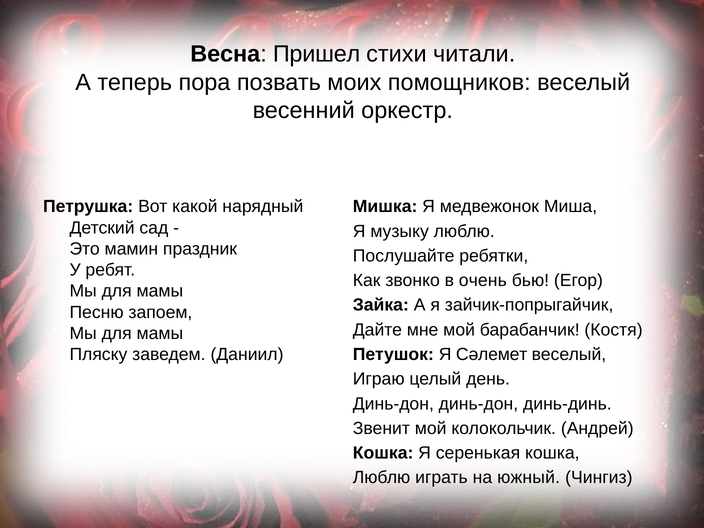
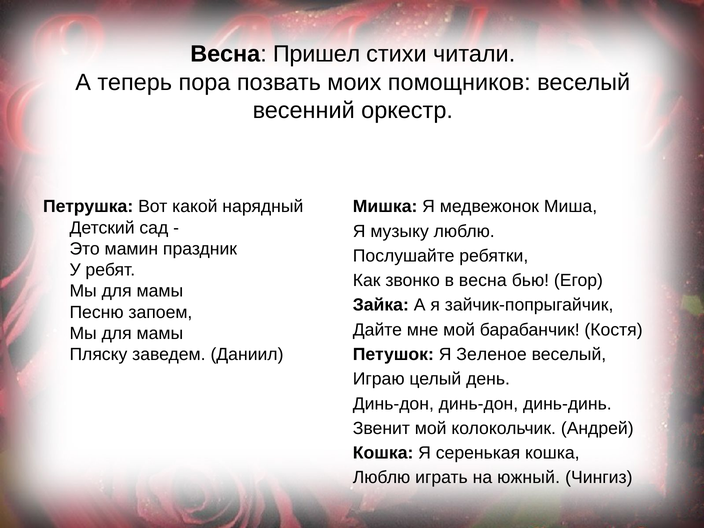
в очень: очень -> весна (483, 281)
Сәлемет: Сәлемет -> Зеленое (492, 354)
